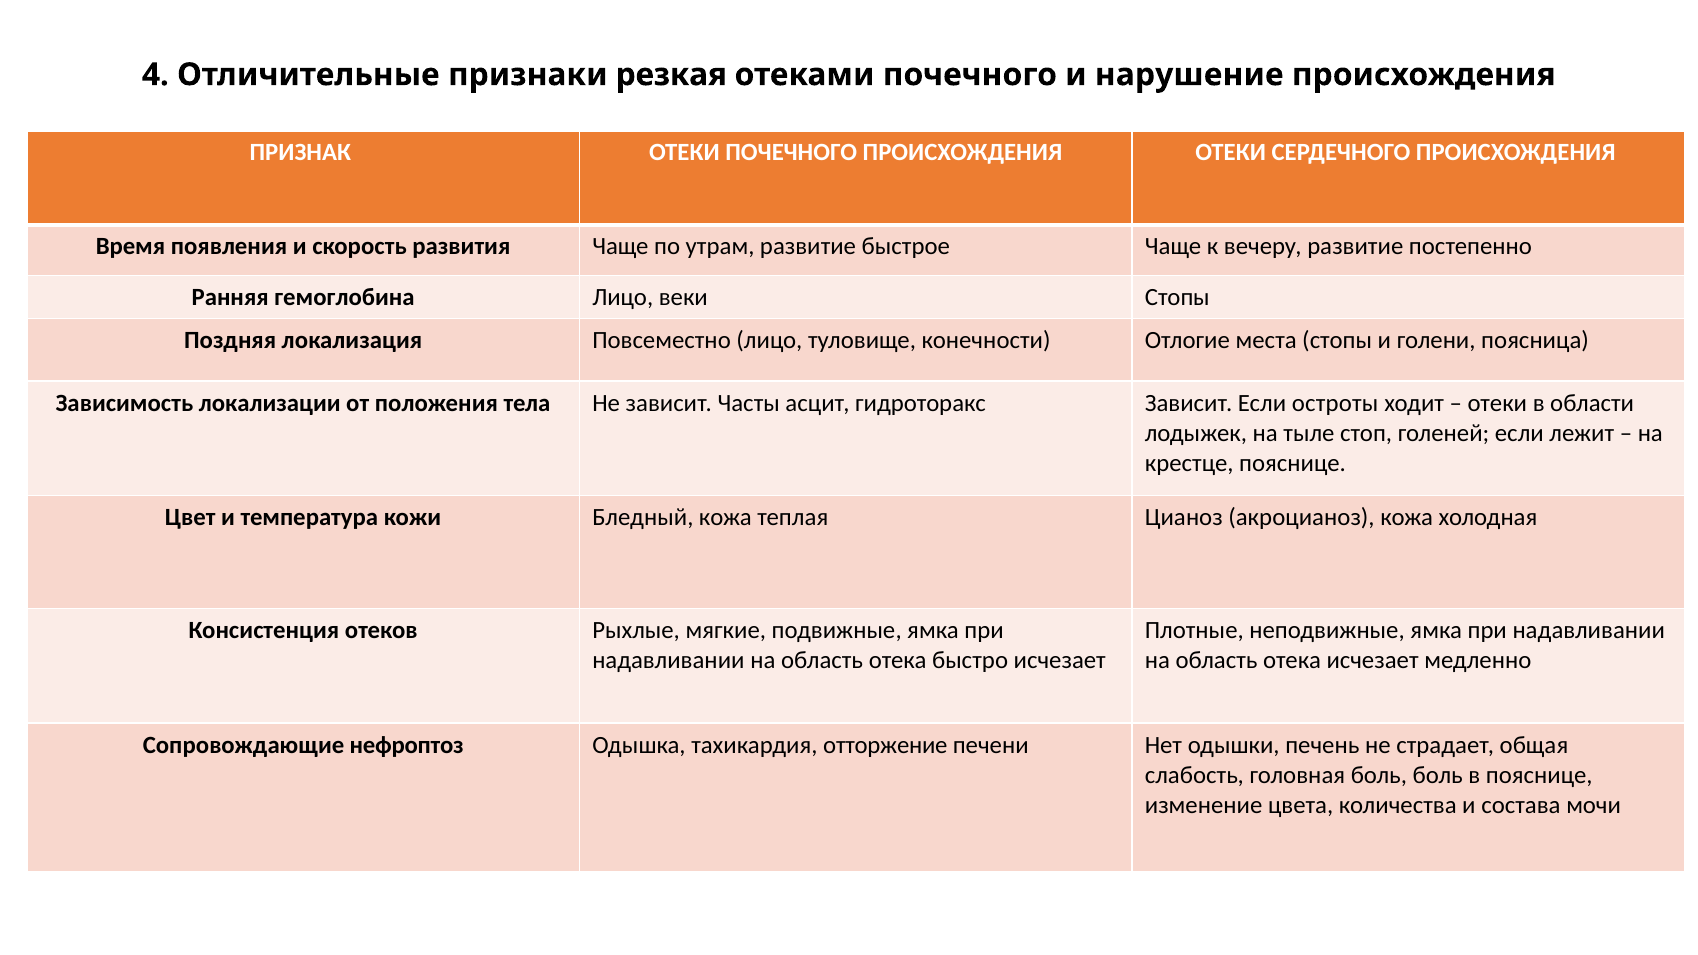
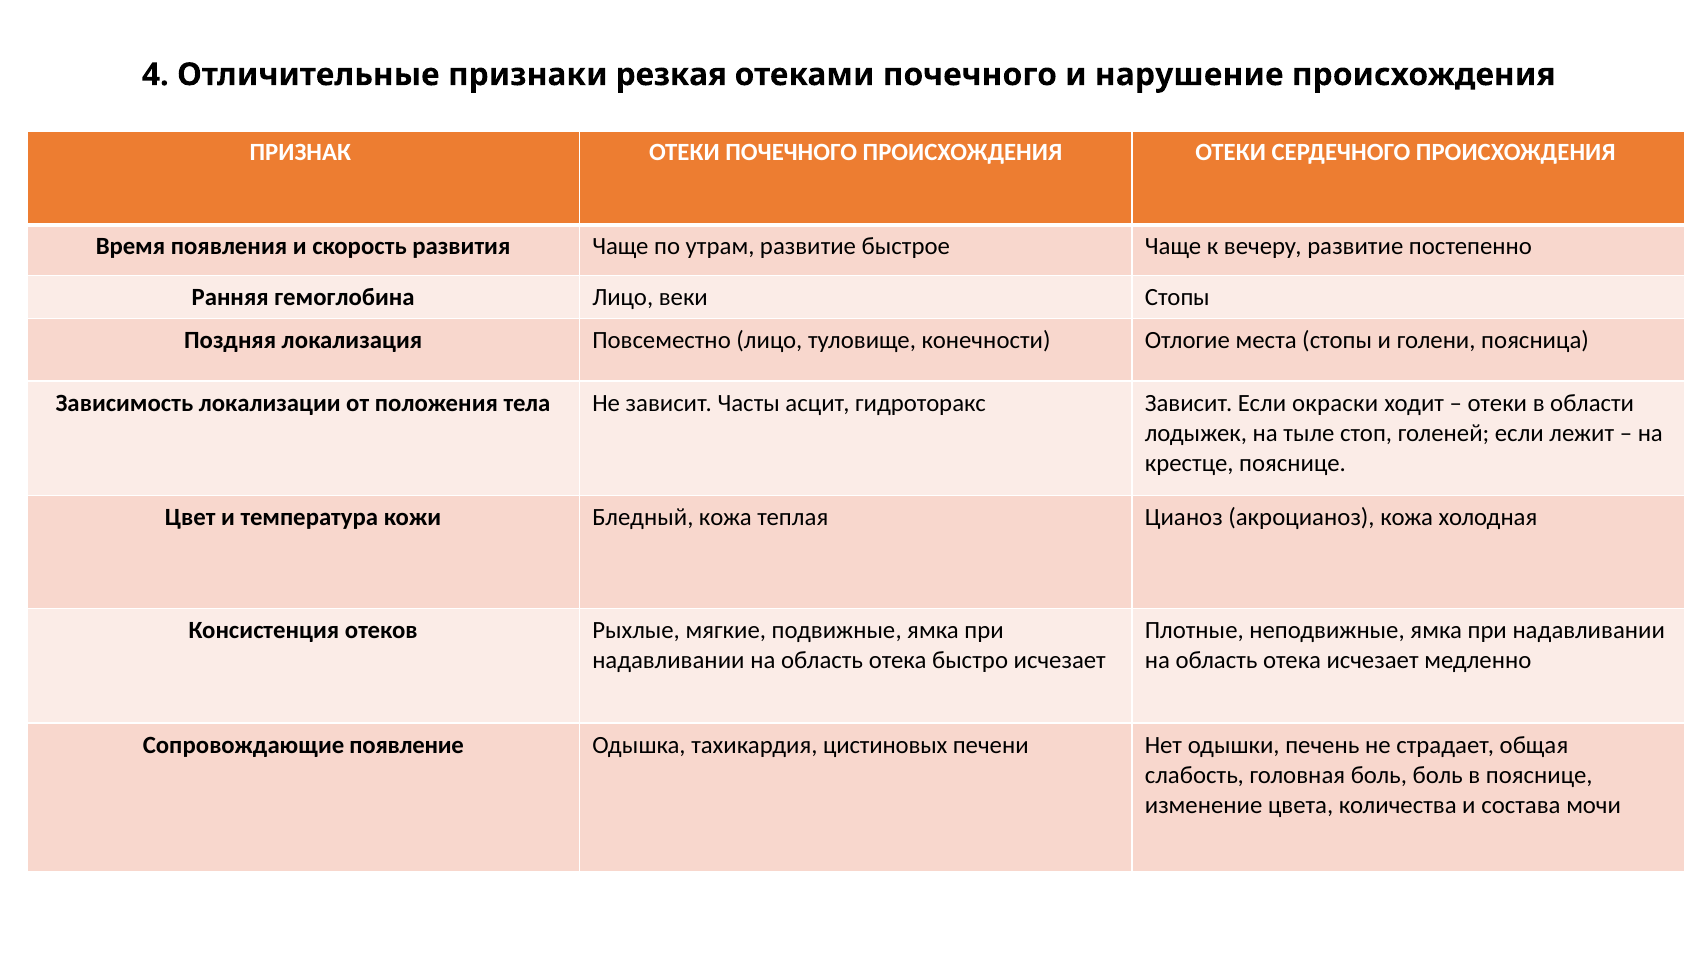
остроты: остроты -> окраски (1335, 403)
нефроптоз: нефроптоз -> появление (407, 745)
отторжение: отторжение -> цистиновых (885, 745)
